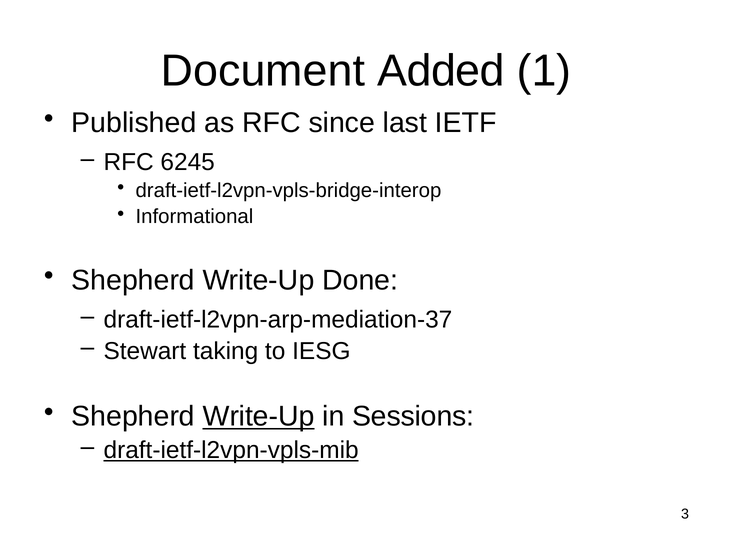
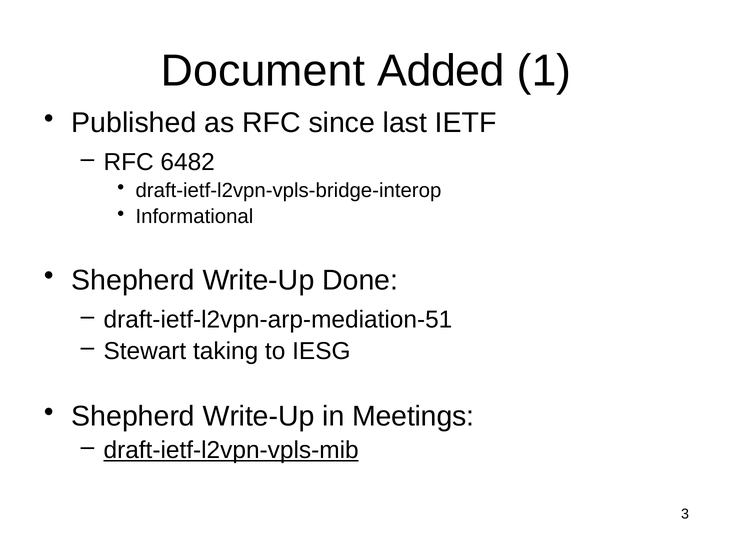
6245: 6245 -> 6482 (188, 162)
draft-ietf-l2vpn-arp-mediation-37: draft-ietf-l2vpn-arp-mediation-37 -> draft-ietf-l2vpn-arp-mediation-51 (278, 320)
Write-Up underline: present -> none (259, 416)
Sessions: Sessions -> Meetings (413, 416)
